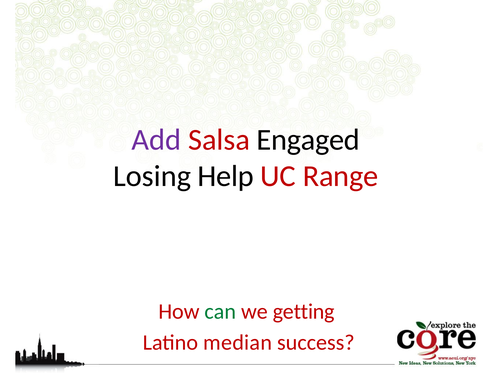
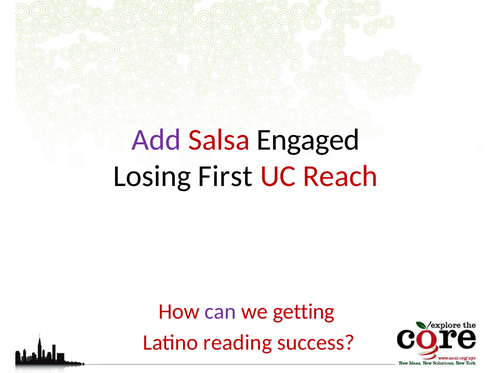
Help: Help -> First (225, 176)
Range: Range -> Reach (340, 176)
can colour: green -> purple (220, 312)
median: median -> reading (238, 343)
